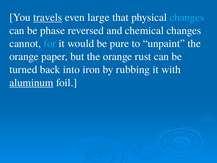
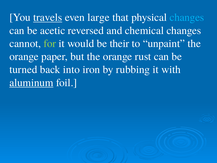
phase: phase -> acetic (53, 30)
for colour: light blue -> light green (50, 43)
pure: pure -> their (119, 43)
